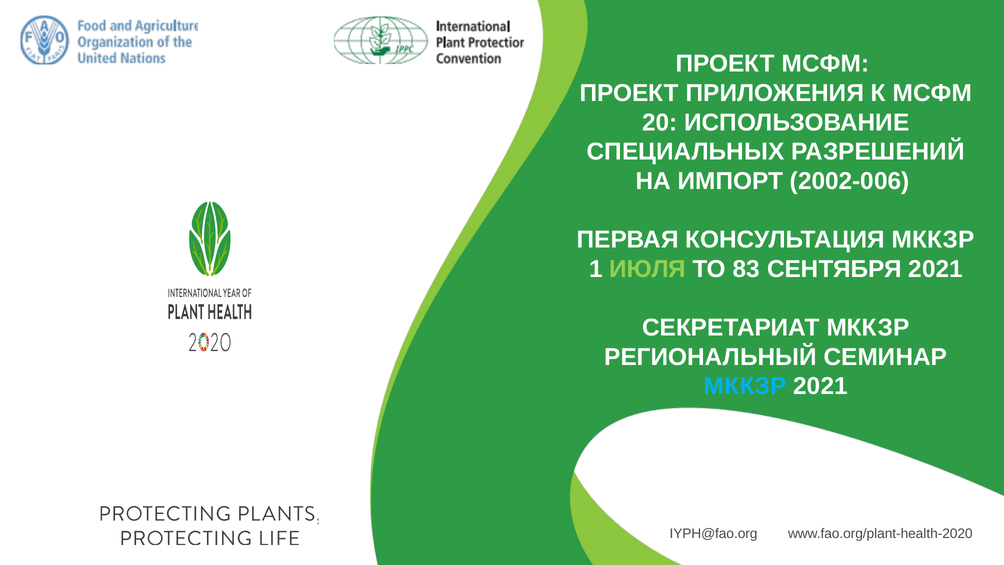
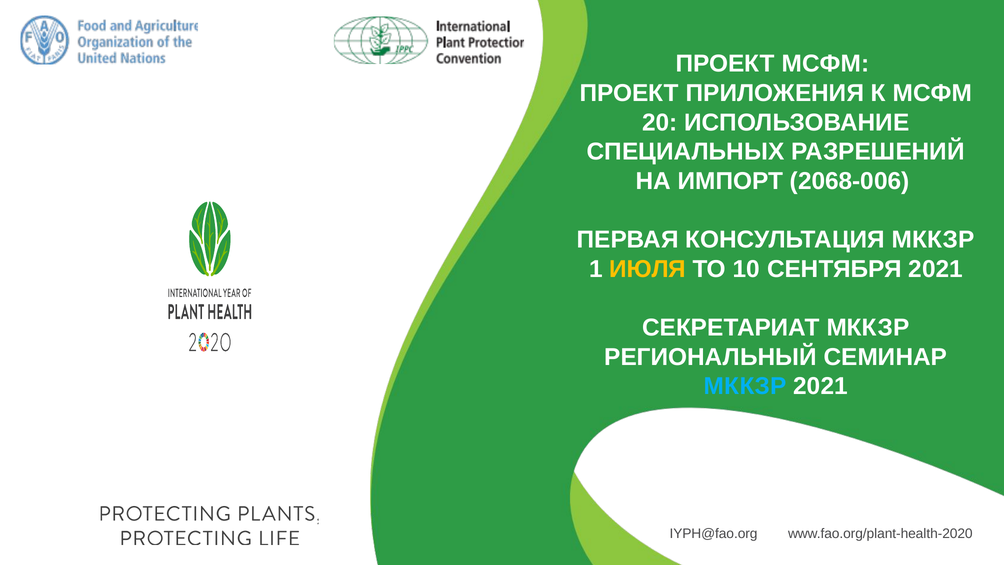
2002-006: 2002-006 -> 2068-006 (850, 181)
ИЮЛЯ colour: light green -> yellow (648, 269)
83: 83 -> 10 (746, 269)
